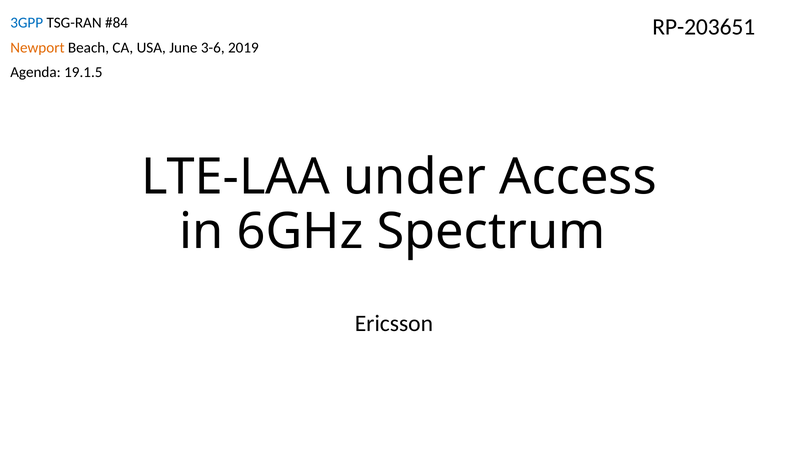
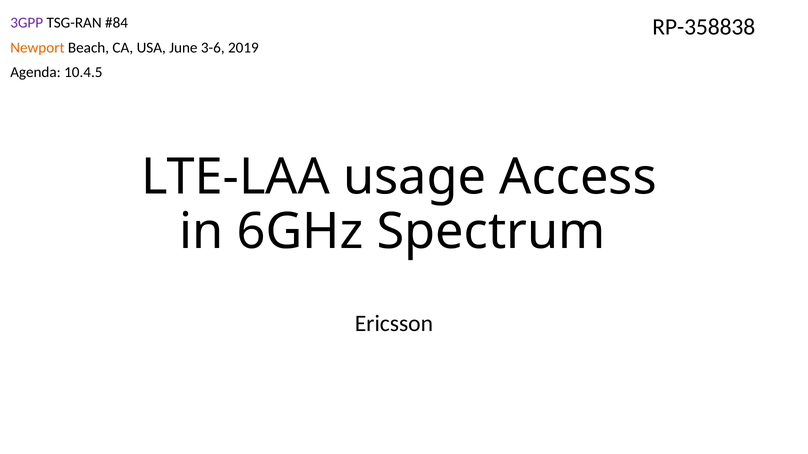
3GPP colour: blue -> purple (27, 23)
RP-203651: RP-203651 -> RP-358838 (704, 27)
19.1.5: 19.1.5 -> 10.4.5 (83, 72)
under: under -> usage (415, 177)
